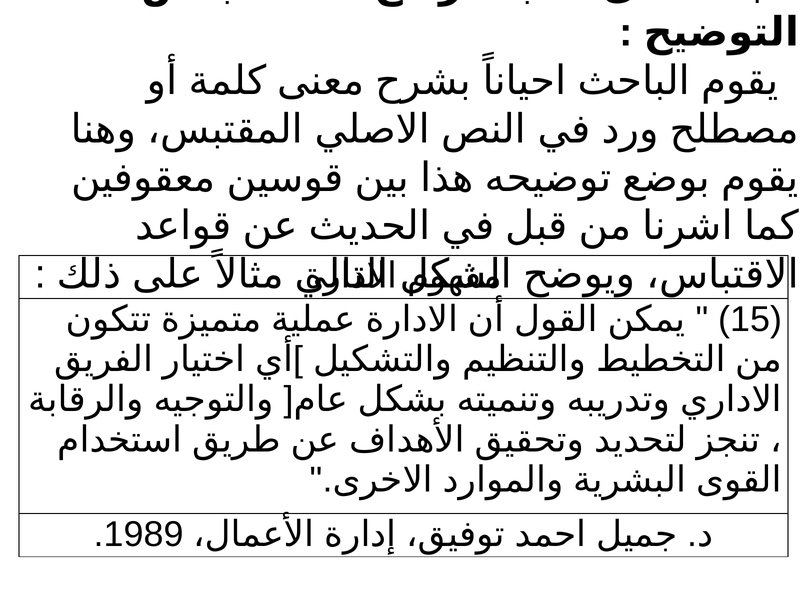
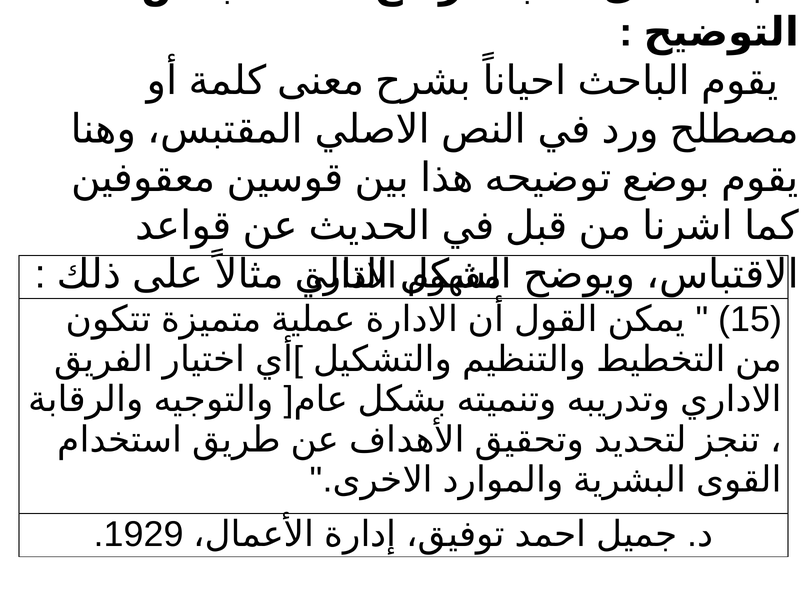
1989: 1989 -> 1929 (144, 535)
